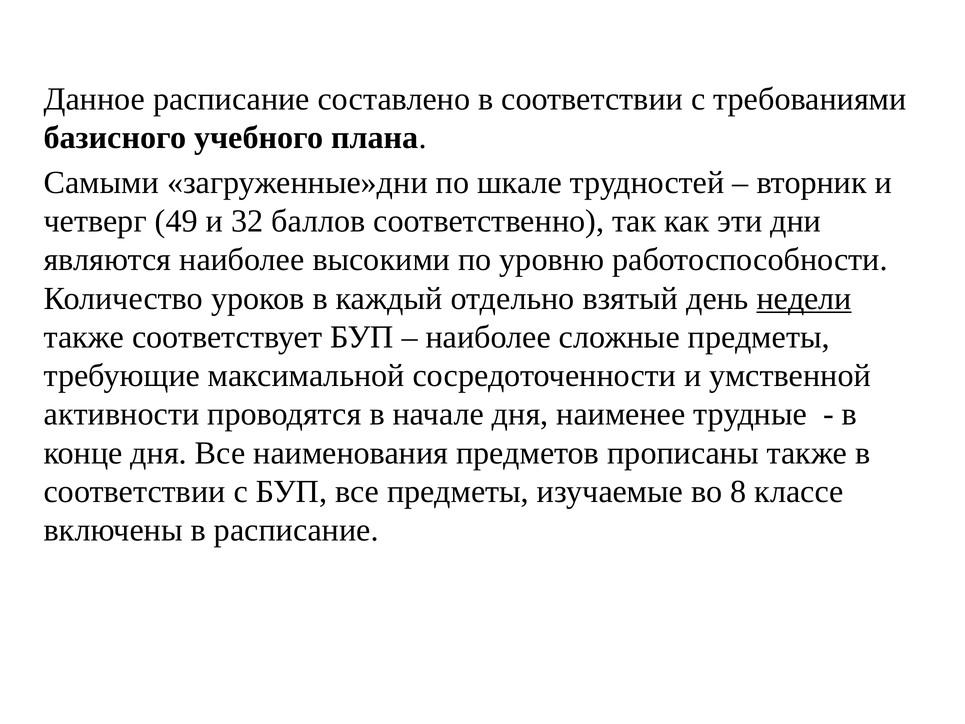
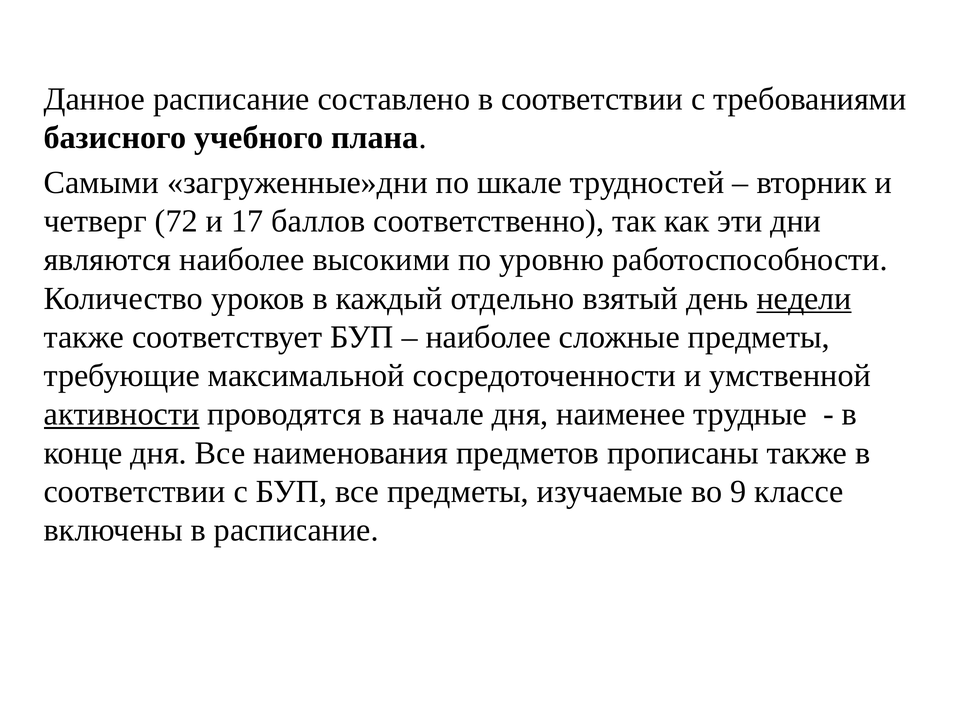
49: 49 -> 72 (176, 221)
32: 32 -> 17 (247, 221)
активности underline: none -> present (122, 414)
8: 8 -> 9 (738, 491)
